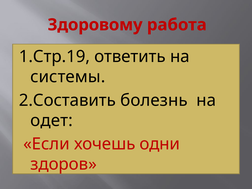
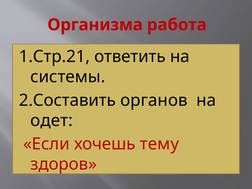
Здоровому: Здоровому -> Организма (95, 25)
1.Стр.19: 1.Стр.19 -> 1.Стр.21 (54, 57)
болезнь: болезнь -> органов (154, 100)
одни: одни -> тему (160, 144)
